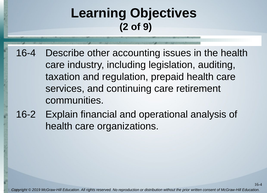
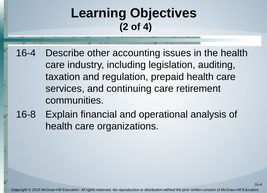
9: 9 -> 4 (147, 27)
16-2: 16-2 -> 16-8 (26, 114)
